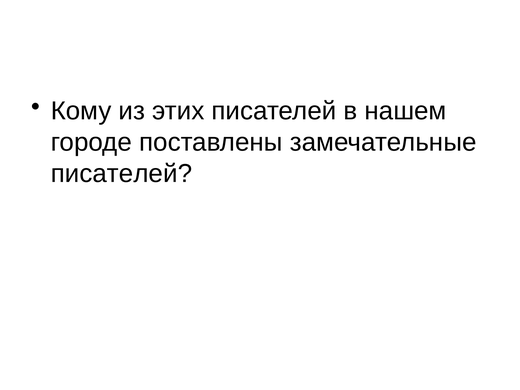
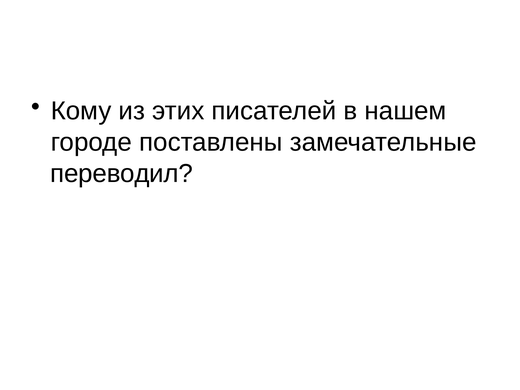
писателей: писателей -> переводил (122, 173)
